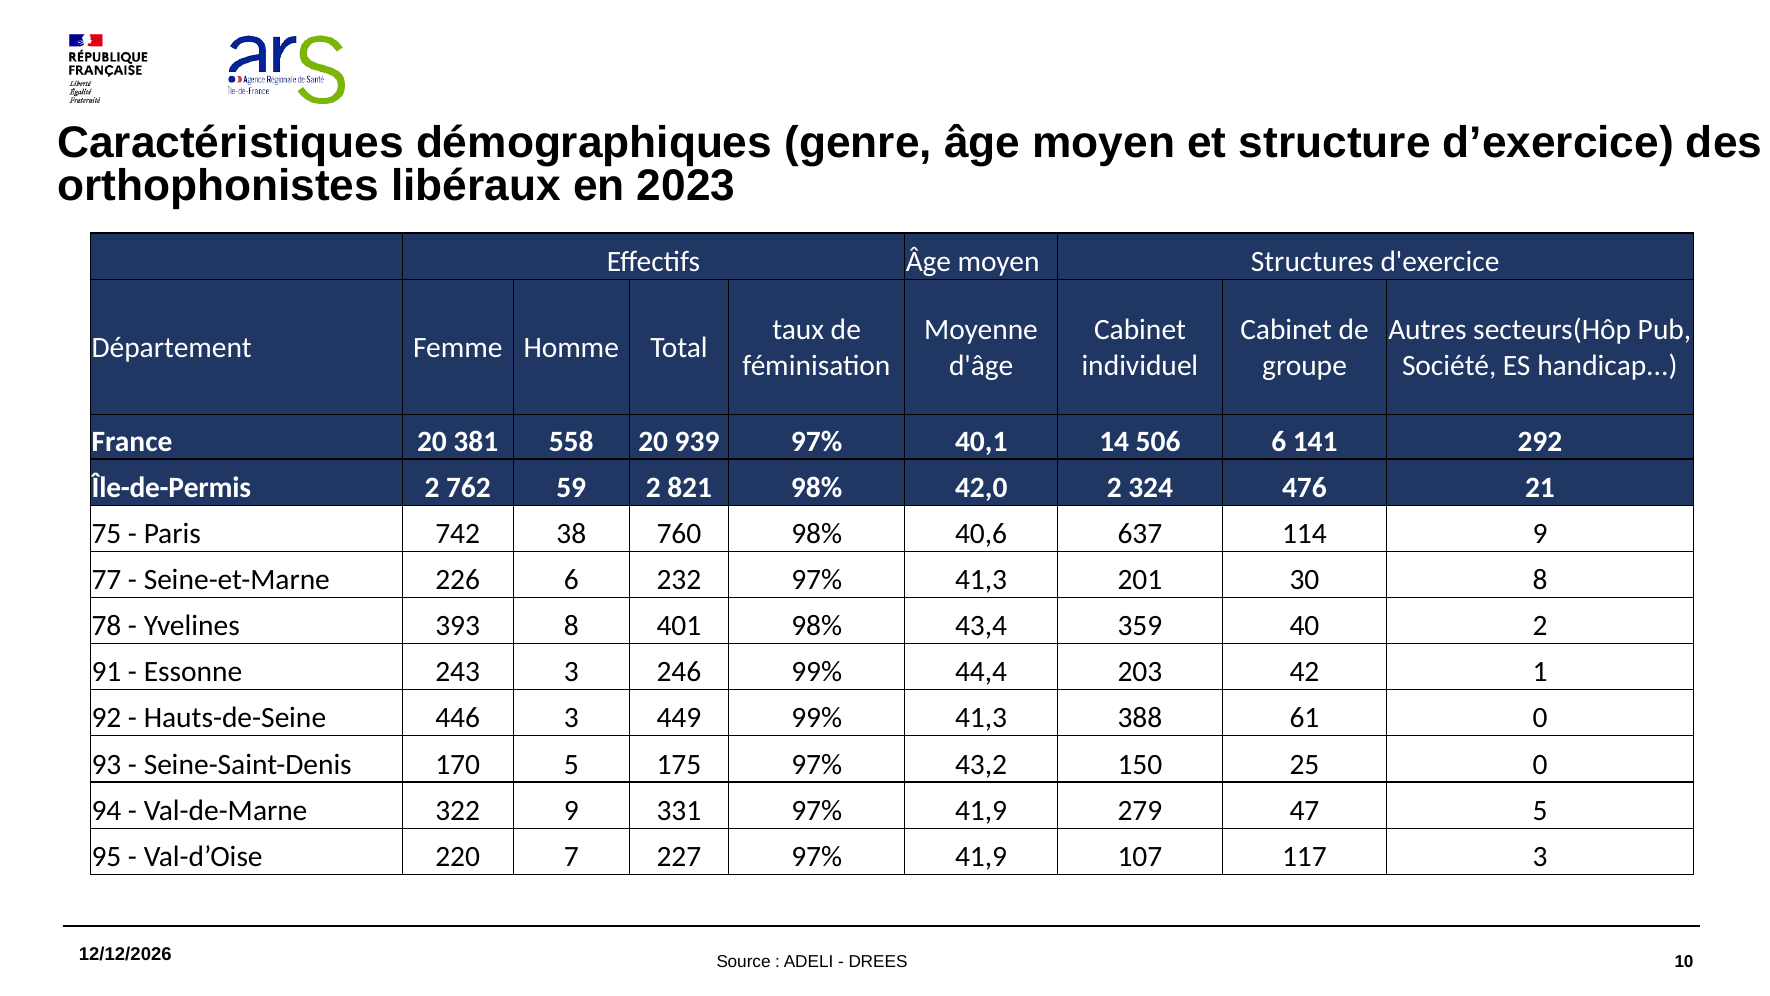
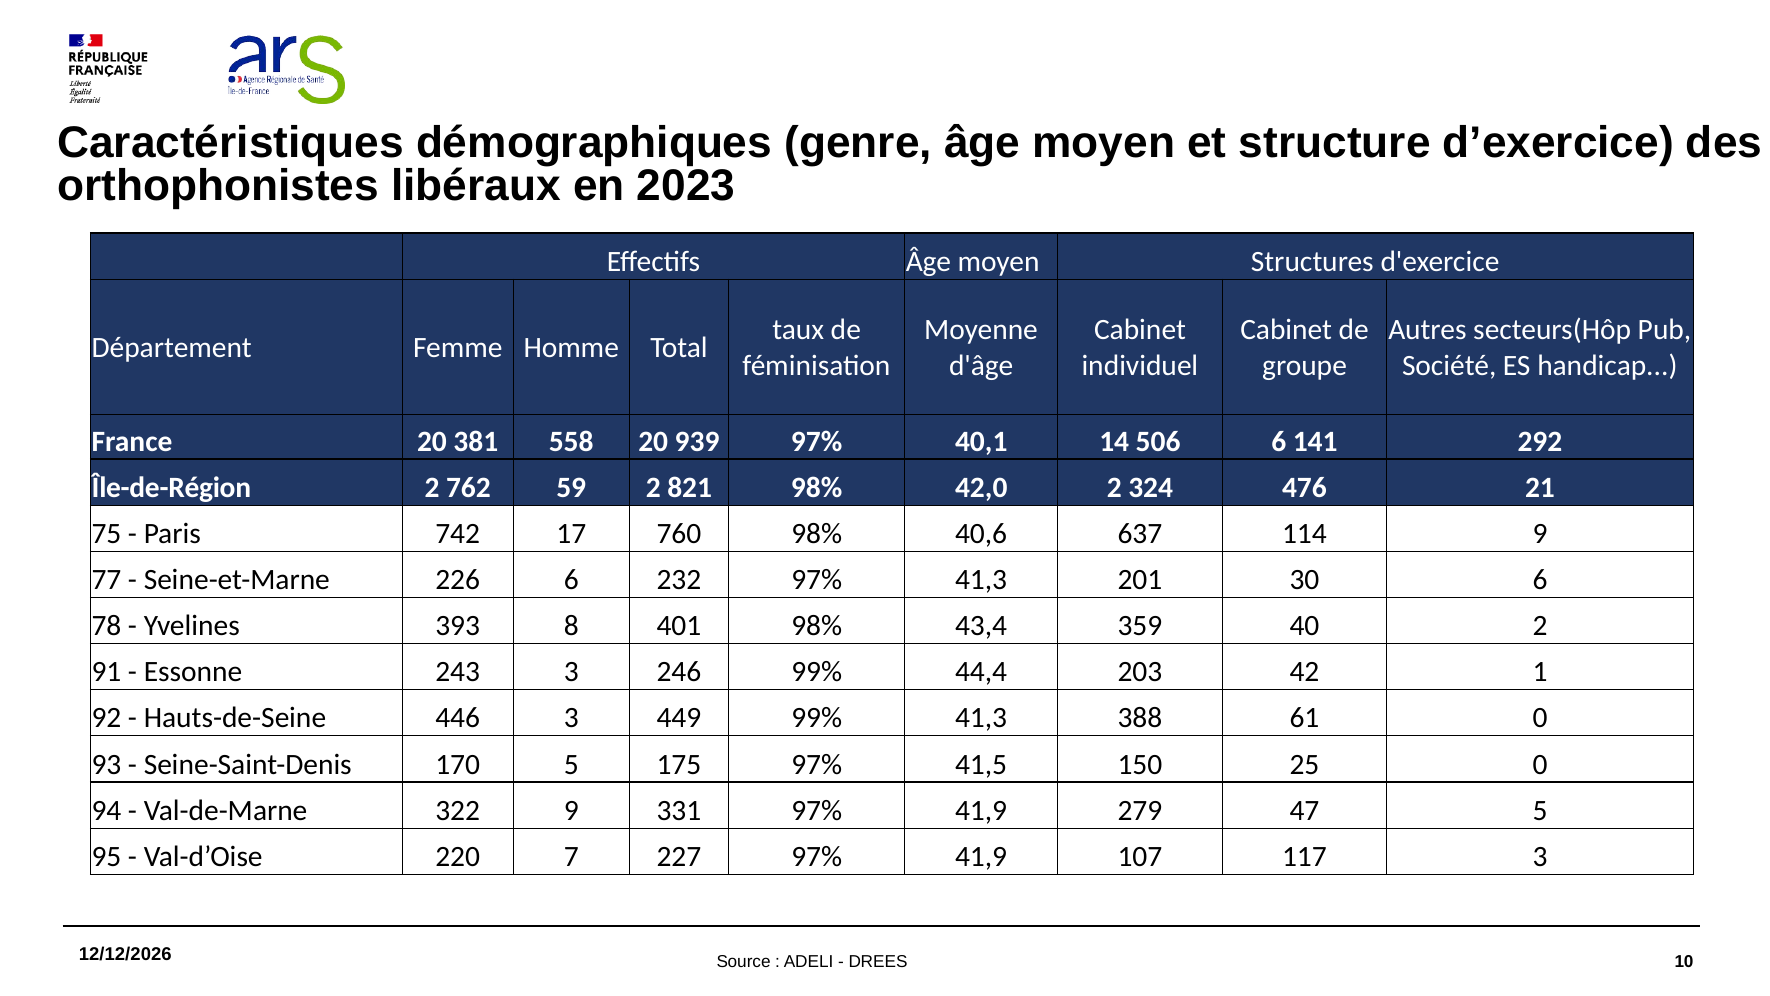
Île-de-Permis: Île-de-Permis -> Île-de-Région (171, 487)
38: 38 -> 17 (571, 533)
30 8: 8 -> 6 (1540, 580)
43,2: 43,2 -> 41,5 (981, 764)
